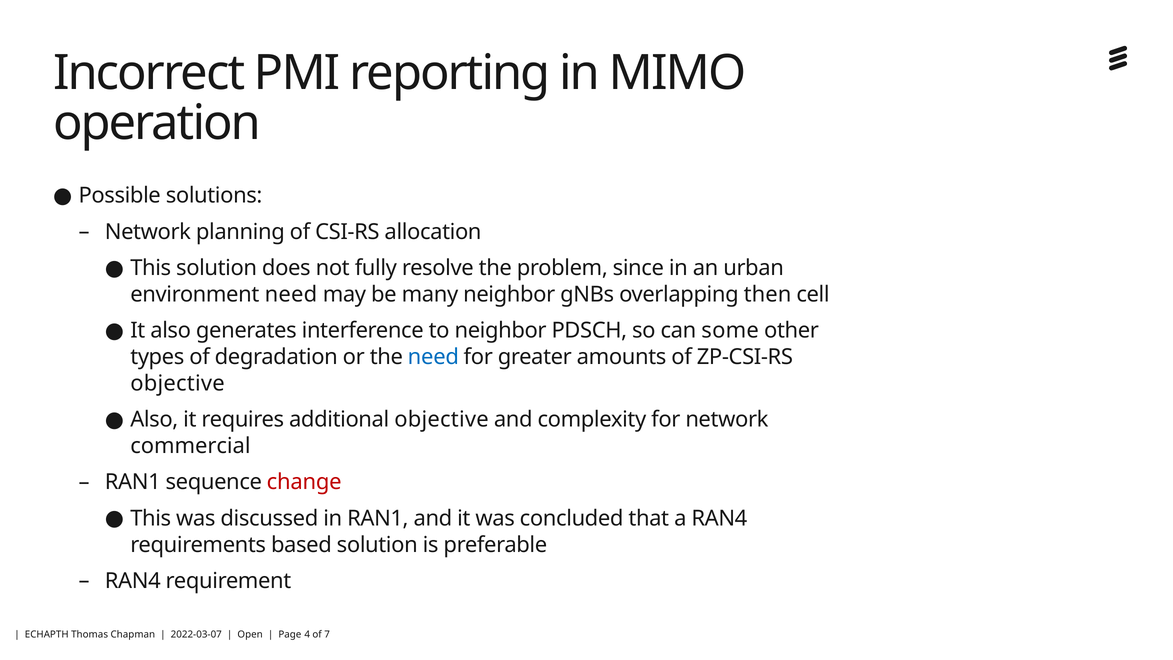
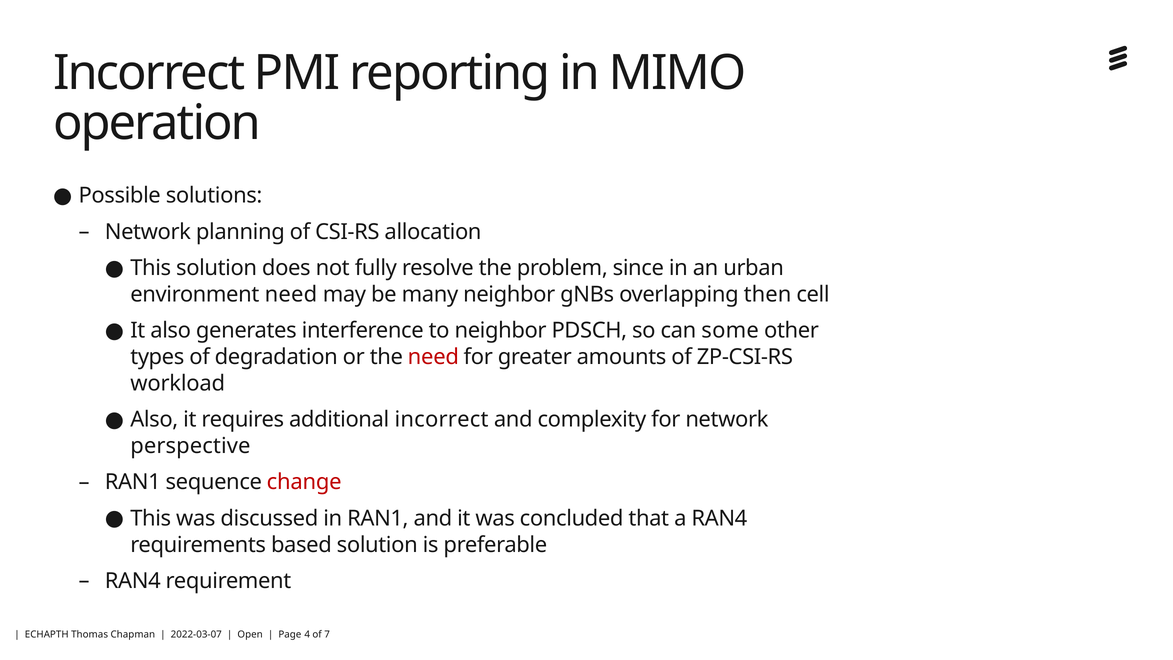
need colour: blue -> red (433, 357)
objective: objective -> workload (178, 383)
additional objective: objective -> incorrect (442, 419)
commercial: commercial -> perspective (190, 446)
